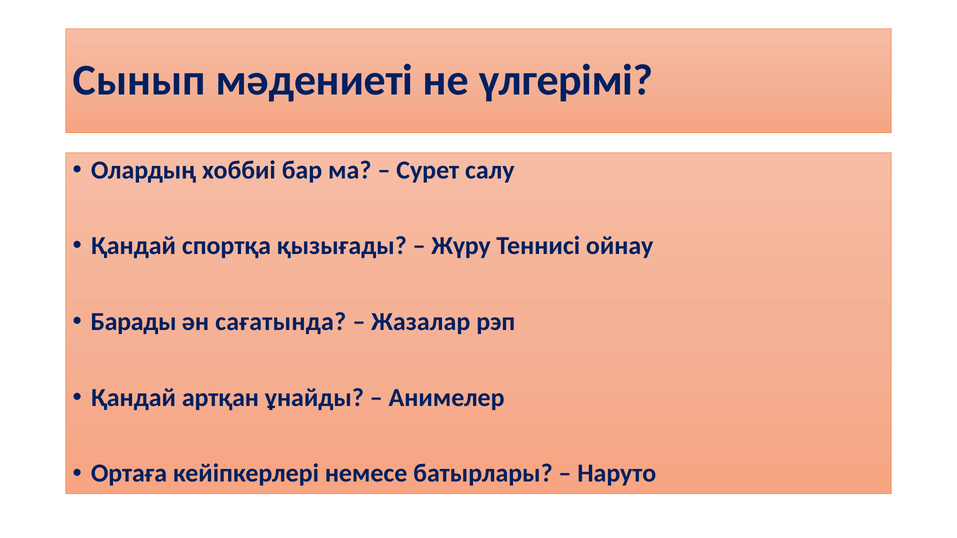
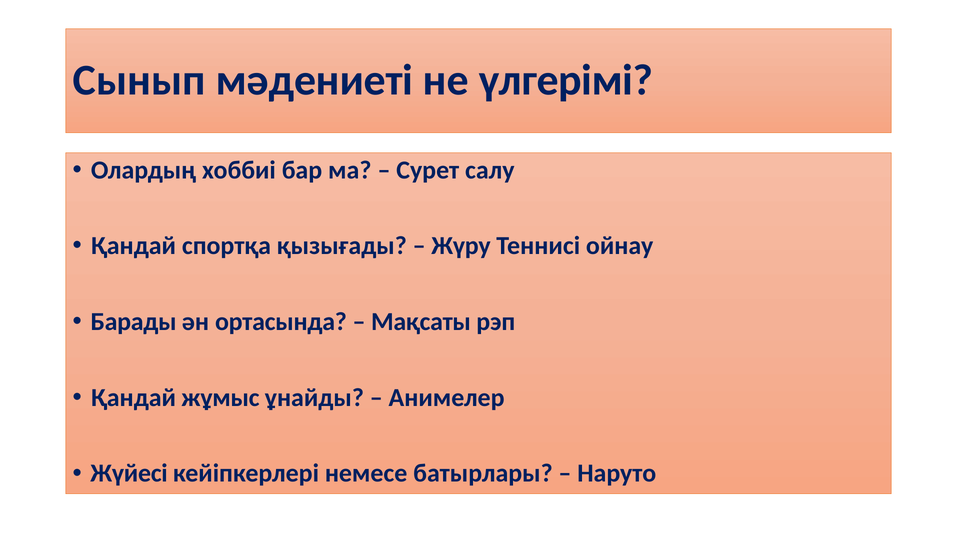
сағатында: сағатында -> ортасында (281, 322)
Жазалар: Жазалар -> Мақсаты (421, 322)
артқан: артқан -> жұмыс (220, 398)
Ортаға: Ортаға -> Жүйесі (129, 474)
